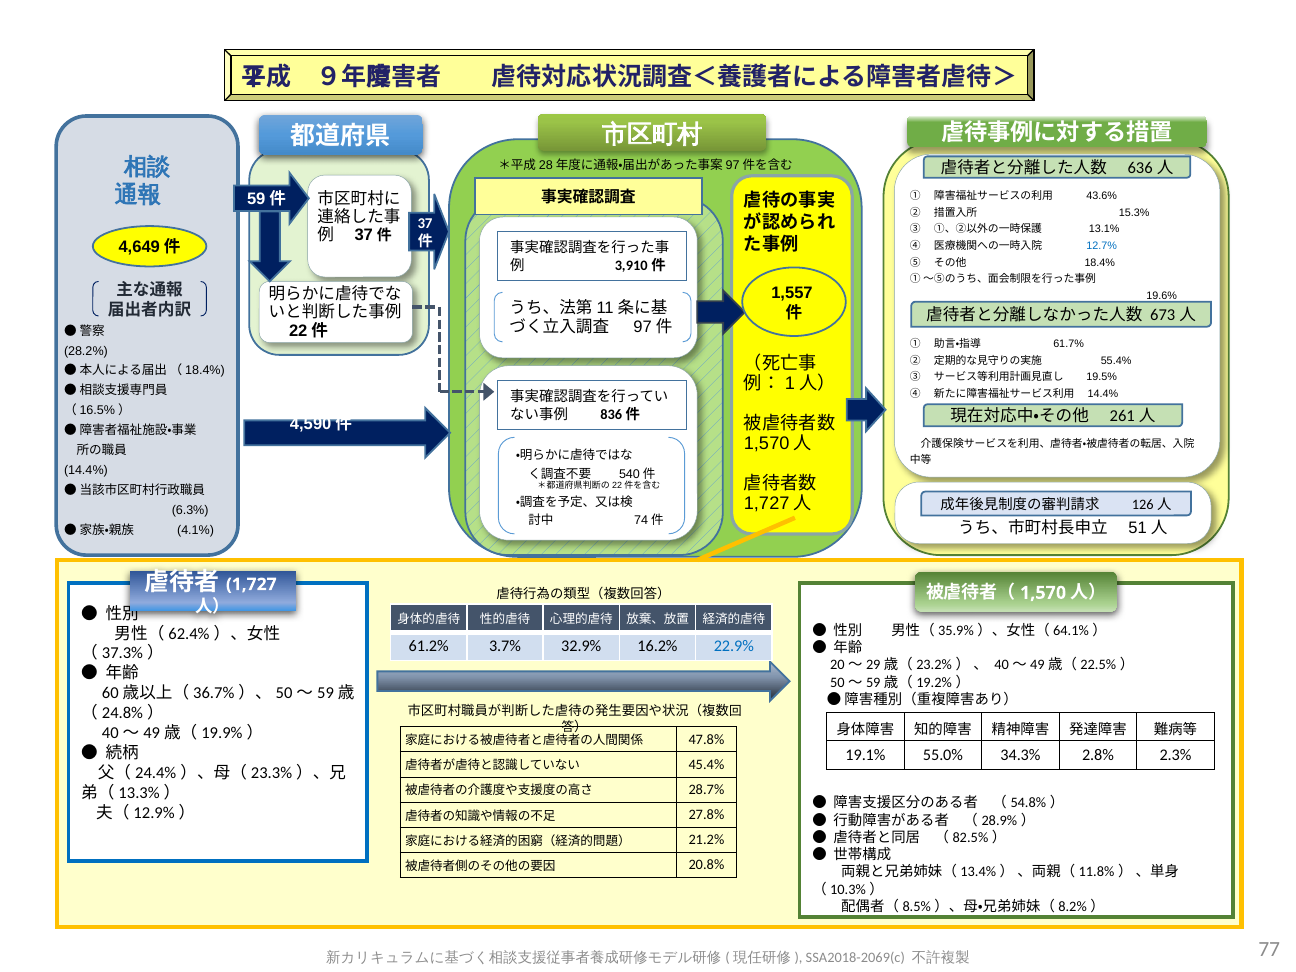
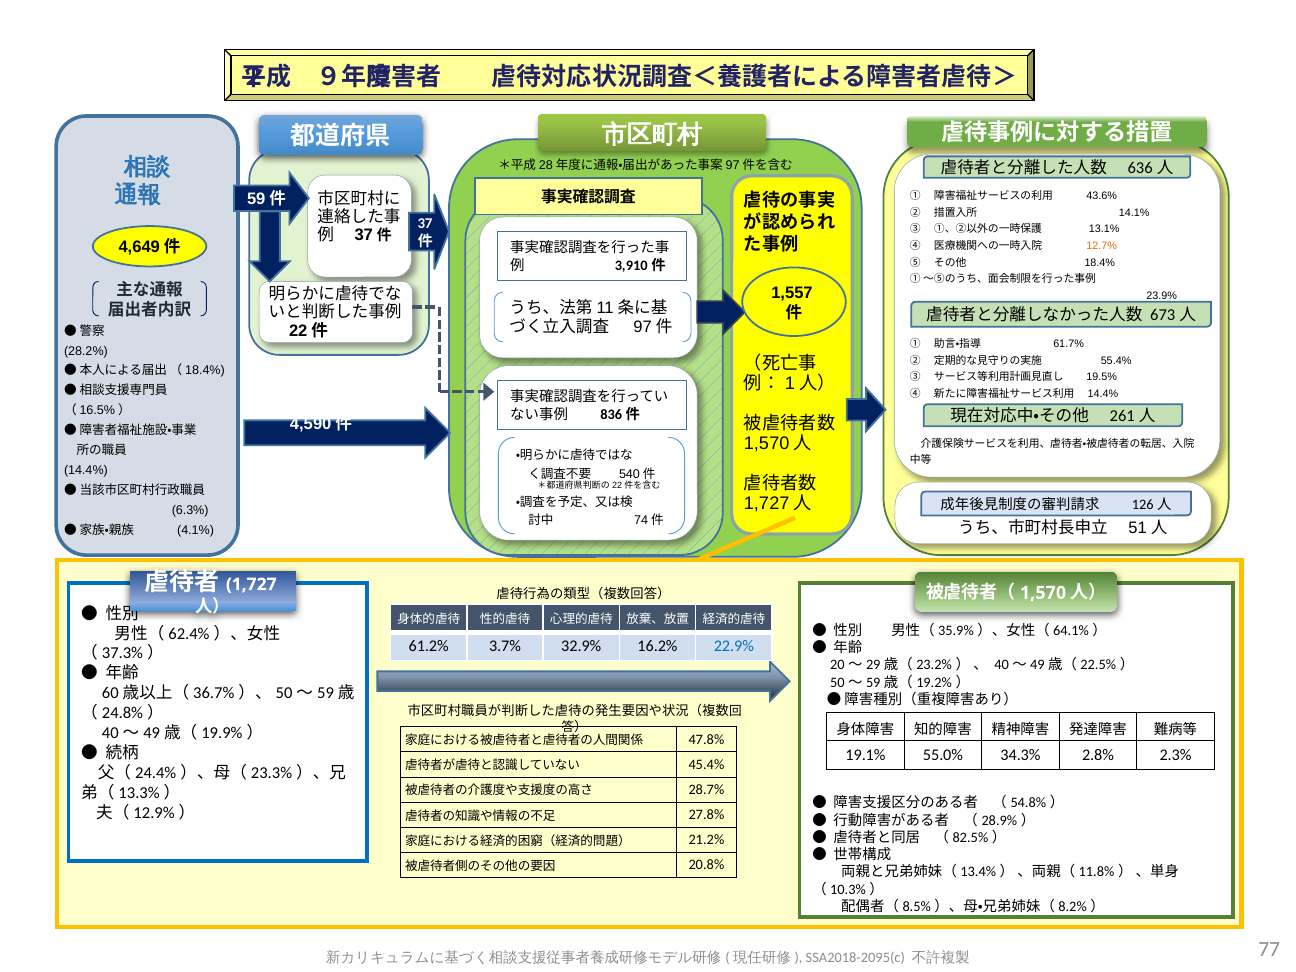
15.3%: 15.3% -> 14.1% (1134, 213)
12.7% colour: blue -> orange (1102, 246)
19.6%: 19.6% -> 23.9% (1162, 296)
SSA2018-2069(c: SSA2018-2069(c -> SSA2018-2095(c (855, 958)
